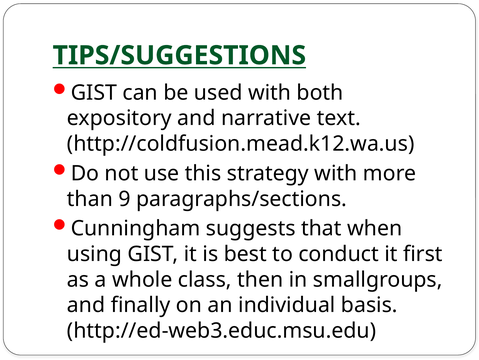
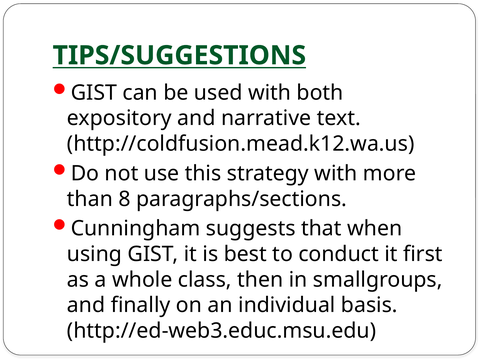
9: 9 -> 8 (125, 199)
